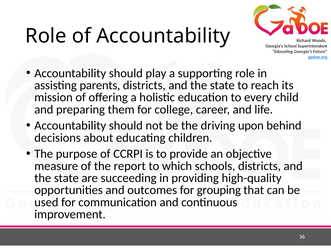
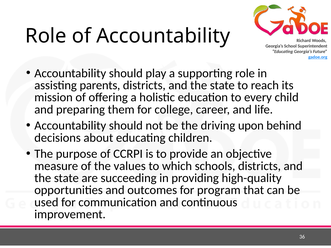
report: report -> values (130, 166)
grouping: grouping -> program (219, 190)
